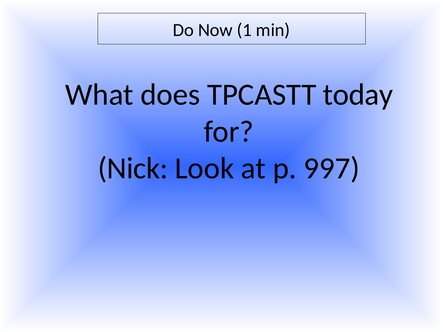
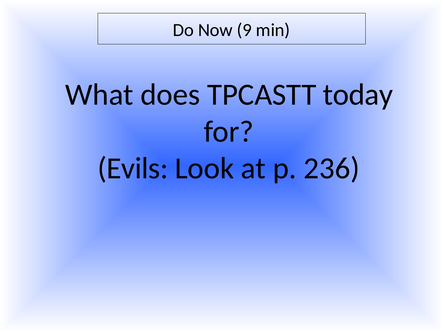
1: 1 -> 9 (244, 30)
Nick: Nick -> Evils (133, 169)
997: 997 -> 236 (332, 169)
